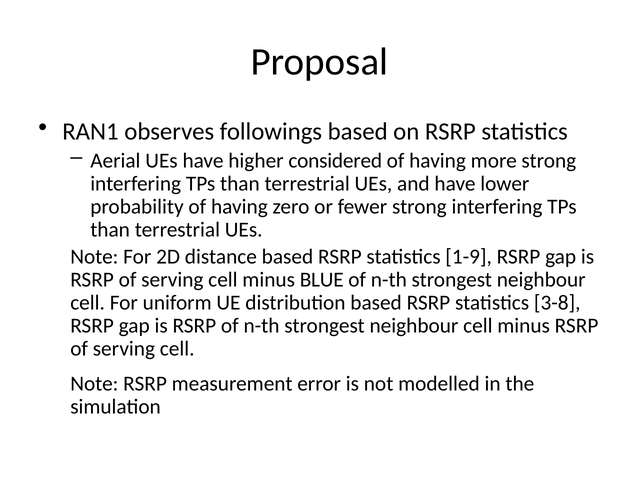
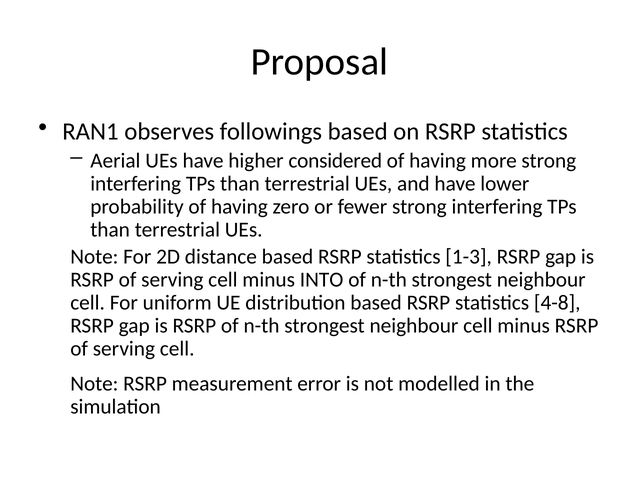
1-9: 1-9 -> 1-3 (469, 257)
BLUE: BLUE -> INTO (322, 280)
3-8: 3-8 -> 4-8 (557, 303)
